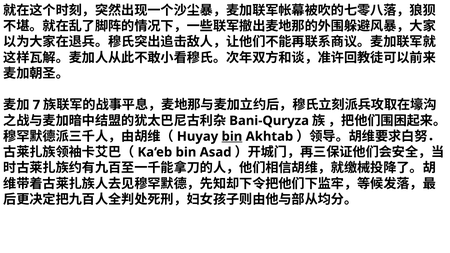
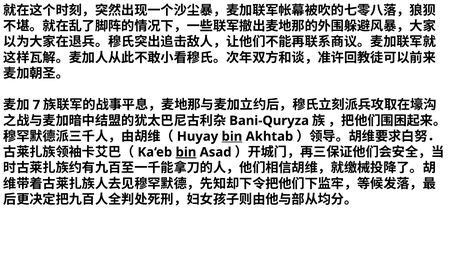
bin underline: none -> present (186, 152)
